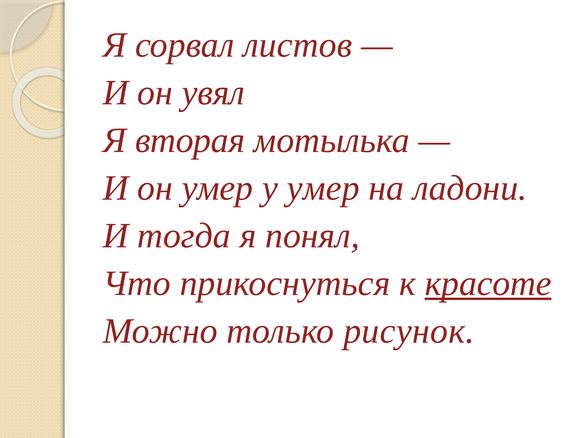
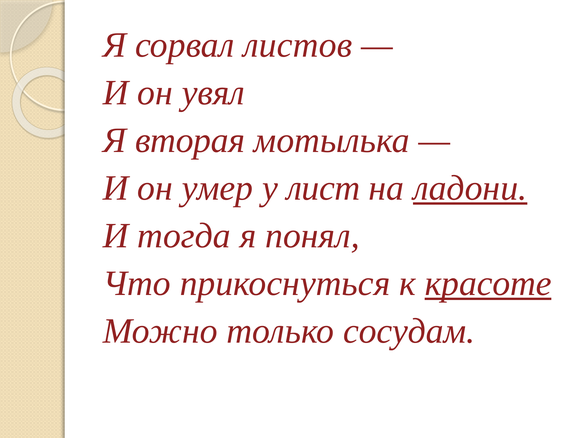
у умер: умер -> лист (323, 188)
ладони underline: none -> present (470, 188)
рисунок: рисунок -> сосудам (409, 331)
